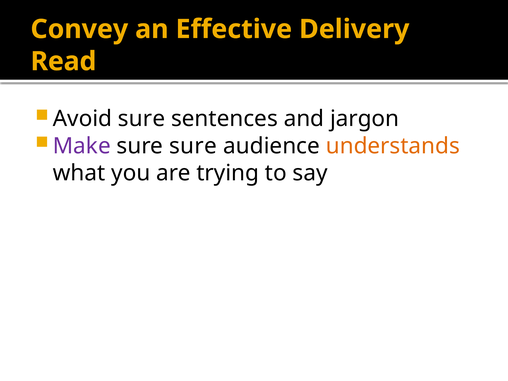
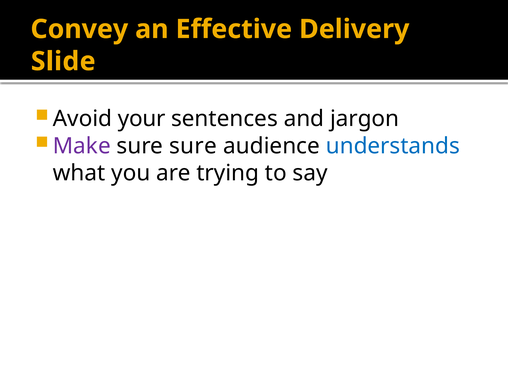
Read: Read -> Slide (63, 61)
Avoid sure: sure -> your (142, 119)
understands colour: orange -> blue (393, 146)
